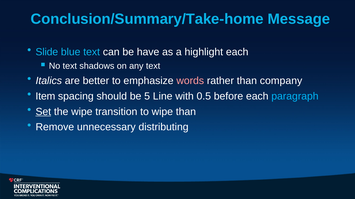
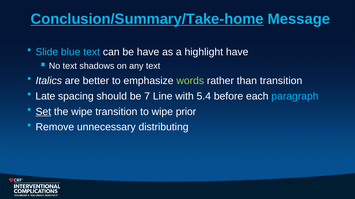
Conclusion/Summary/Take-home underline: none -> present (147, 19)
highlight each: each -> have (237, 52)
words colour: pink -> light green (190, 81)
than company: company -> transition (281, 81)
Item: Item -> Late (45, 96)
5: 5 -> 7 (147, 96)
0.5: 0.5 -> 5.4 (204, 96)
wipe than: than -> prior (186, 112)
